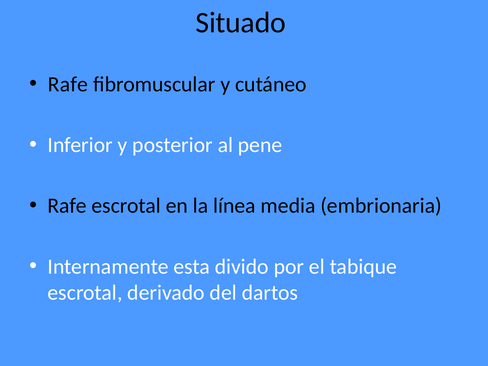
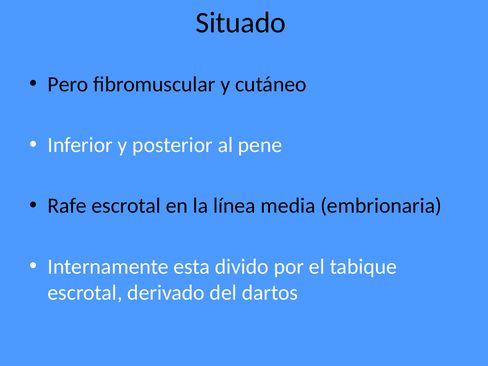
Rafe: Rafe -> Pero (68, 84)
